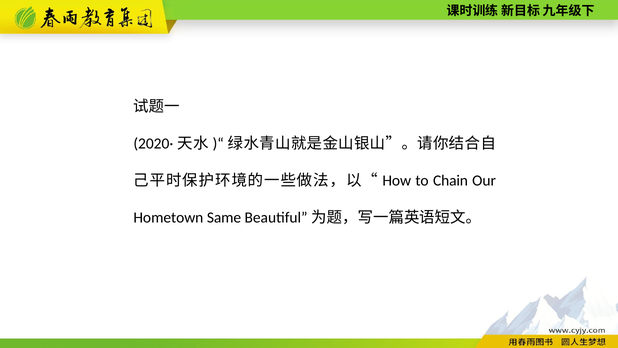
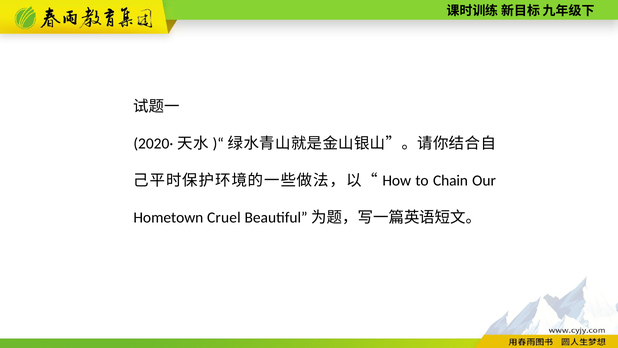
Same: Same -> Cruel (224, 218)
